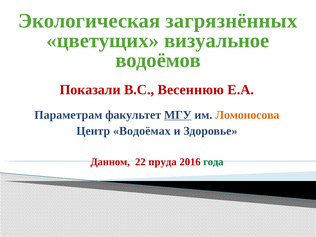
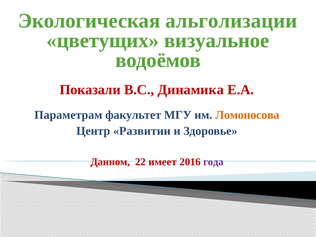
загрязнённых: загрязнённых -> альголизации (231, 21)
Весеннюю: Весеннюю -> Динамика (191, 90)
МГУ underline: present -> none (178, 115)
Водоёмах: Водоёмах -> Развитии (142, 131)
пруда: пруда -> имеет (163, 162)
года colour: green -> purple (213, 162)
